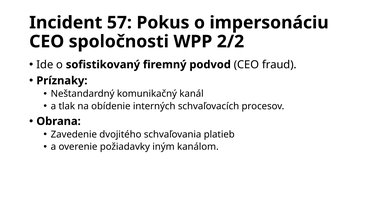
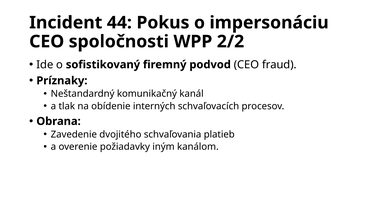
57: 57 -> 44 (119, 23)
